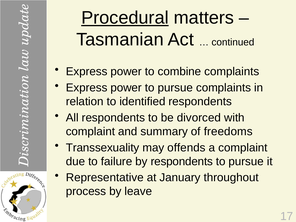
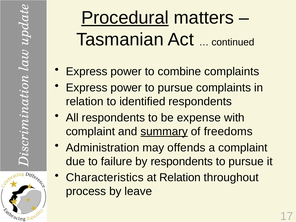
divorced: divorced -> expense (199, 118)
summary underline: none -> present (164, 131)
Transsexuality: Transsexuality -> Administration (103, 148)
Representative: Representative -> Characteristics (105, 178)
at January: January -> Relation (180, 178)
